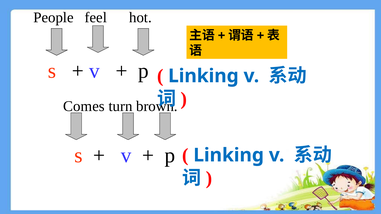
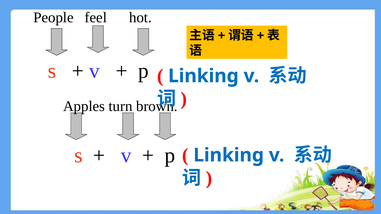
Comes: Comes -> Apples (84, 106)
